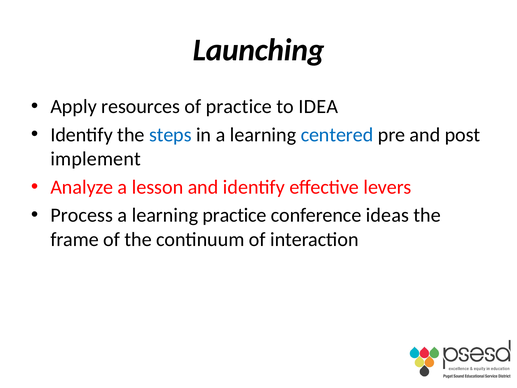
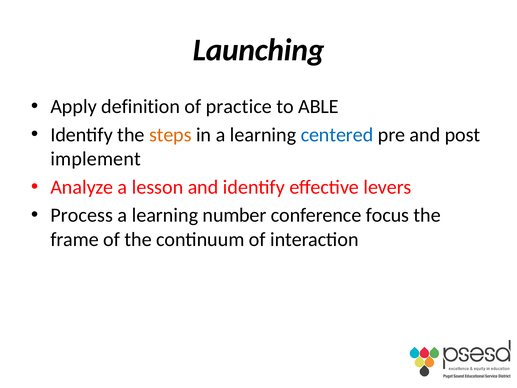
resources: resources -> definition (141, 107)
IDEA: IDEA -> ABLE (318, 107)
steps colour: blue -> orange (170, 135)
learning practice: practice -> number (235, 215)
ideas: ideas -> focus (388, 215)
